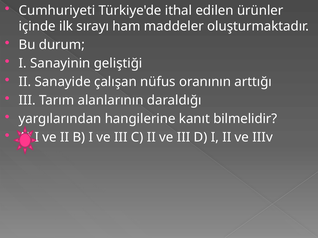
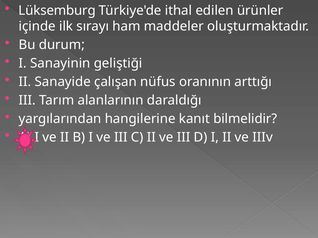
Cumhuriyeti: Cumhuriyeti -> Lüksemburg (57, 10)
